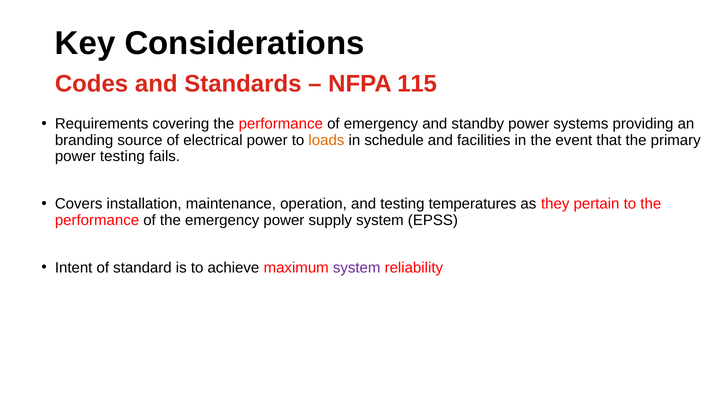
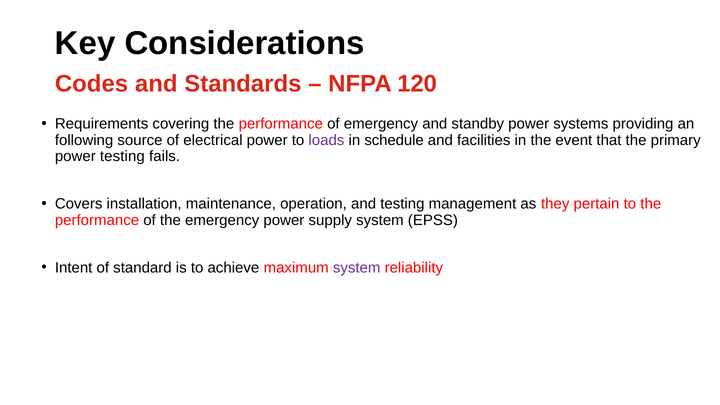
115: 115 -> 120 (417, 84)
branding: branding -> following (84, 140)
loads colour: orange -> purple (326, 140)
temperatures: temperatures -> management (472, 204)
